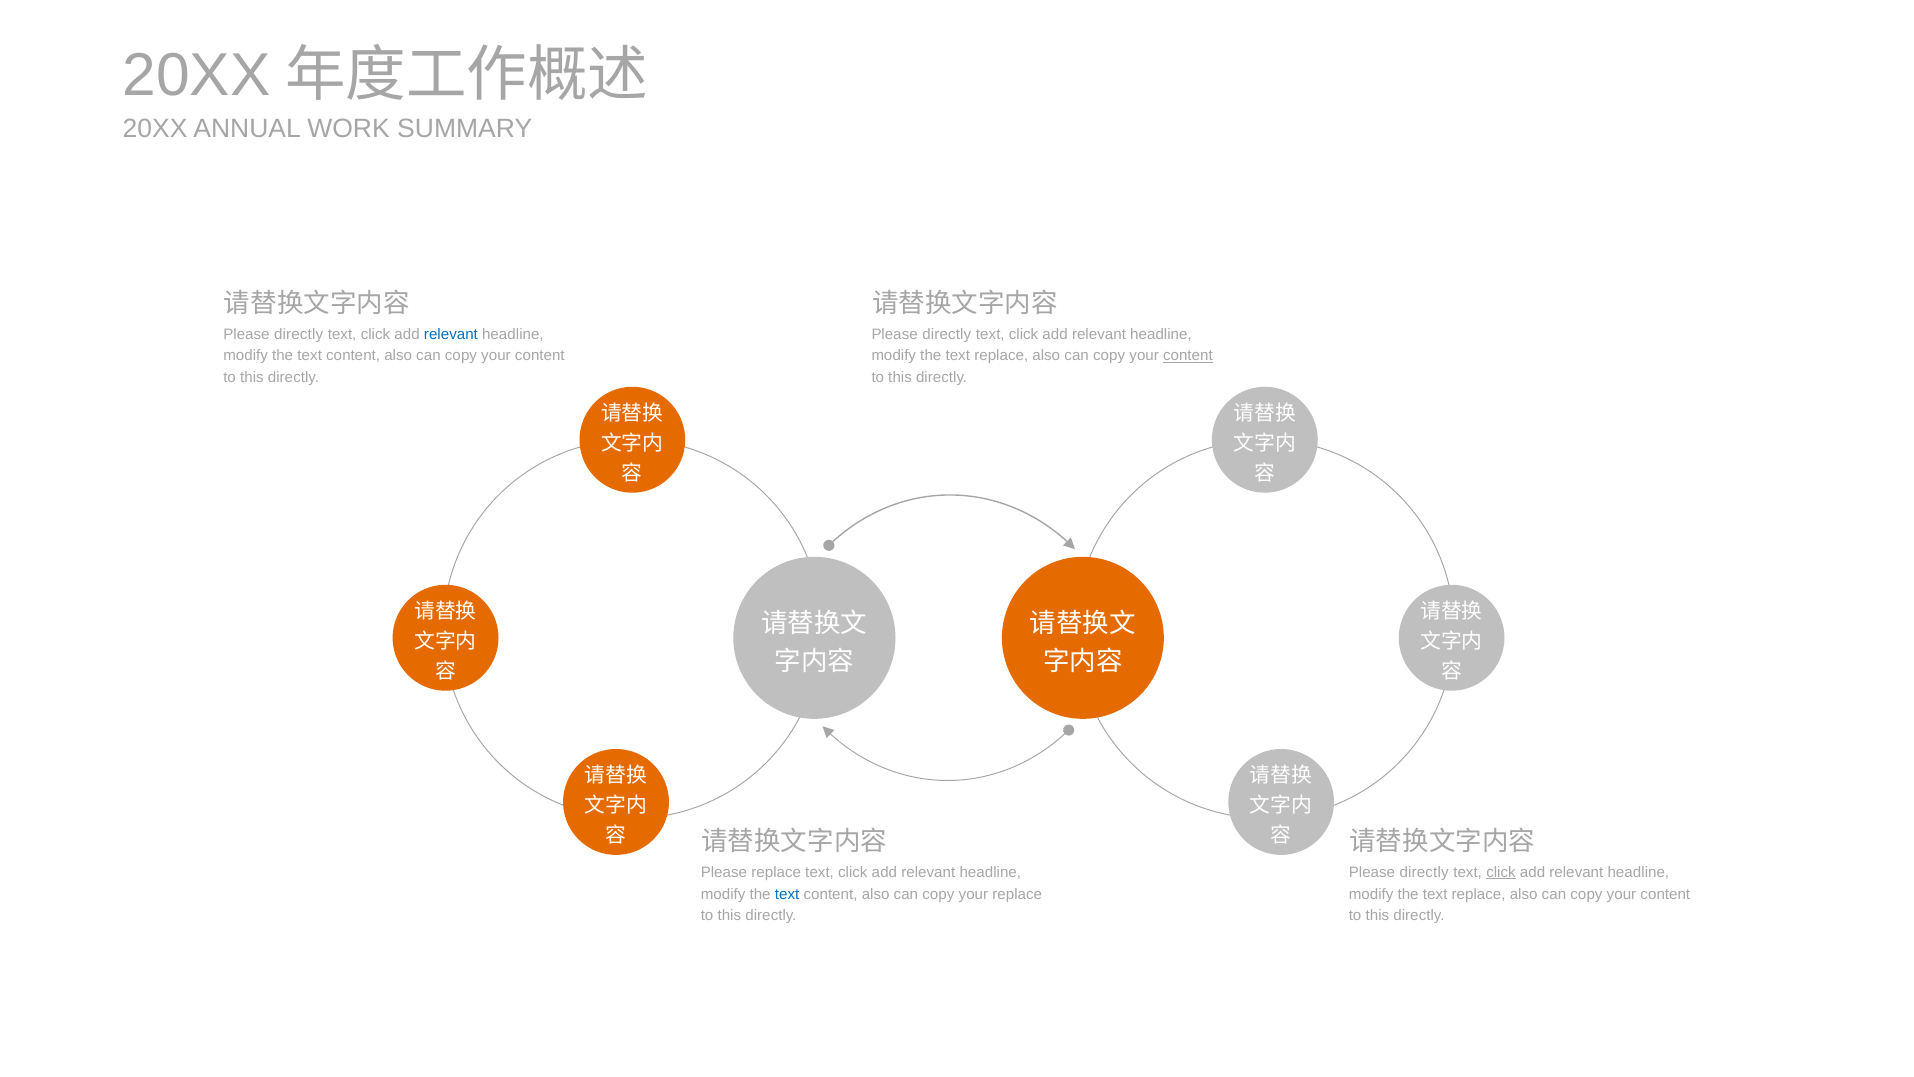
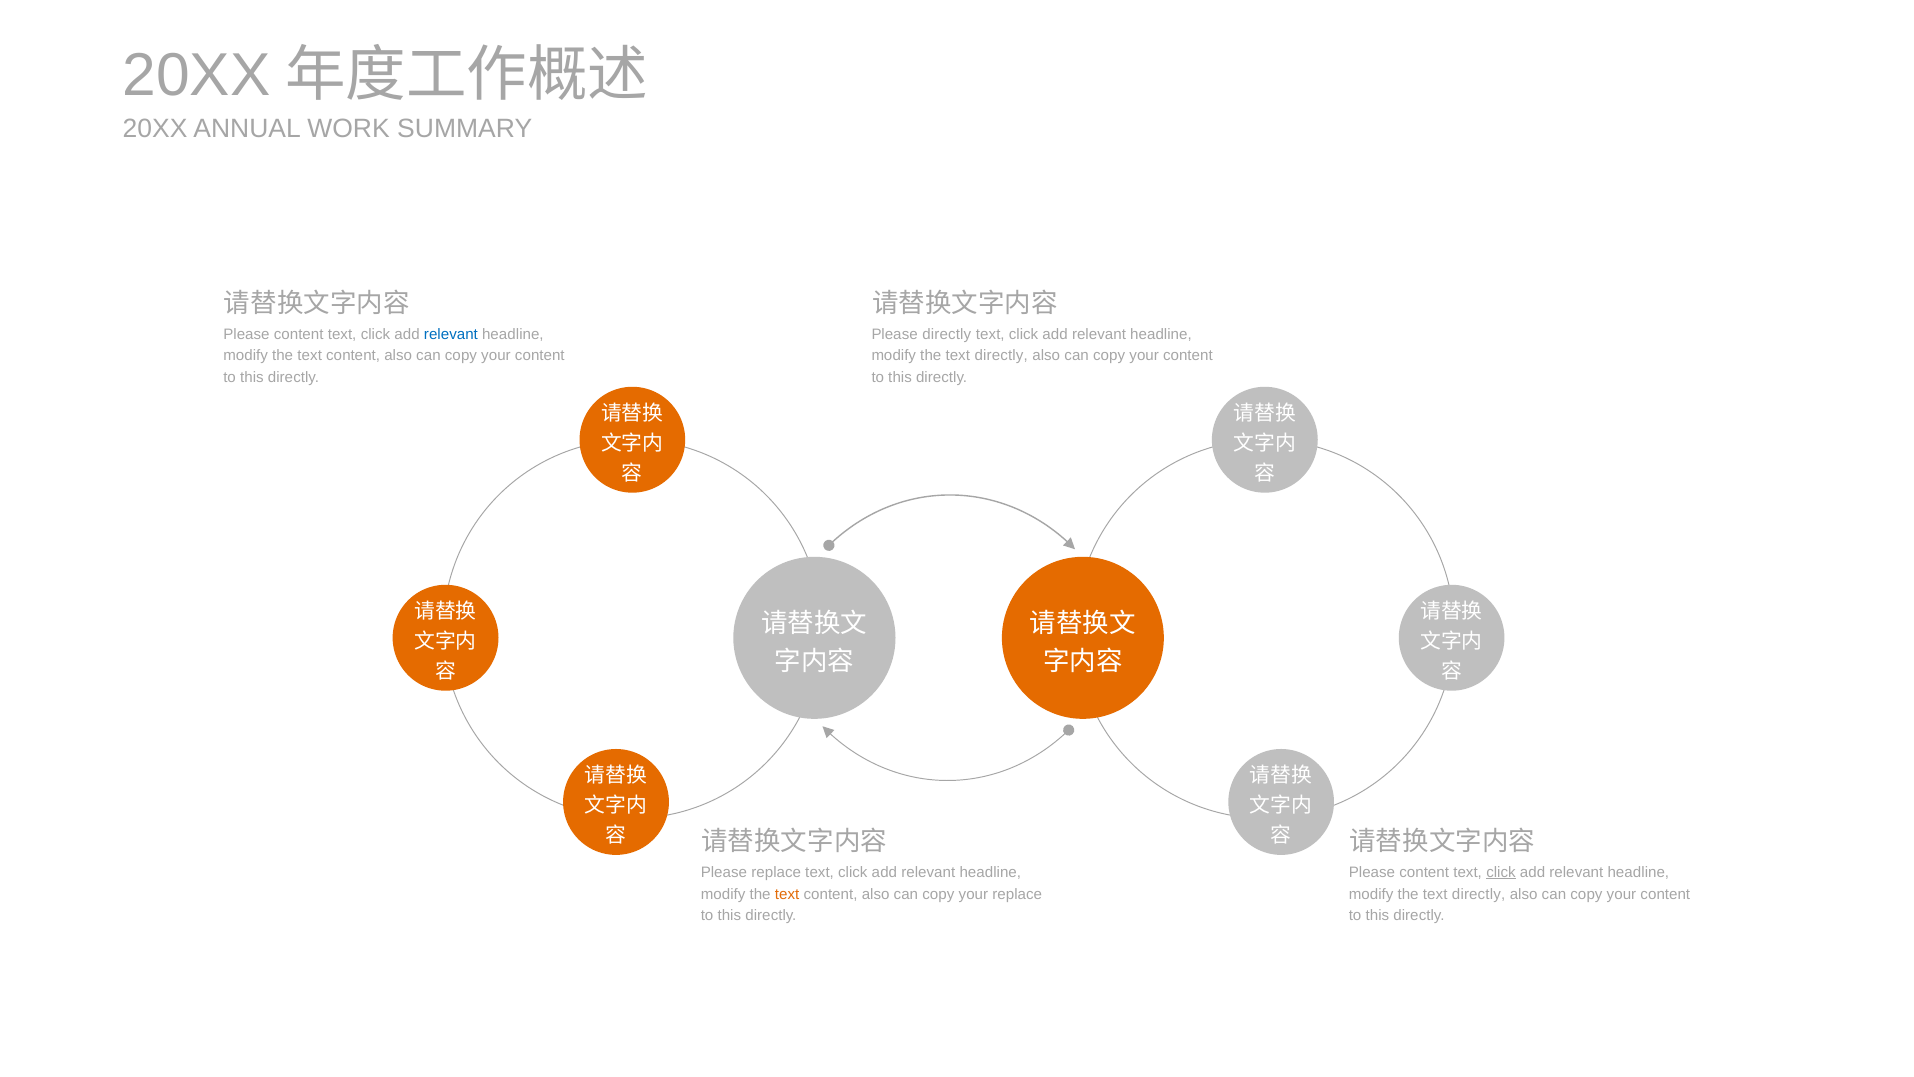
directly: directly -> content (299, 334)
replace: replace -> directly (1001, 356)
content underline: present -> none (1188, 356)
directly: directly -> content (1424, 872)
text colour: blue -> orange (787, 894)
replace: replace -> directly (1479, 894)
